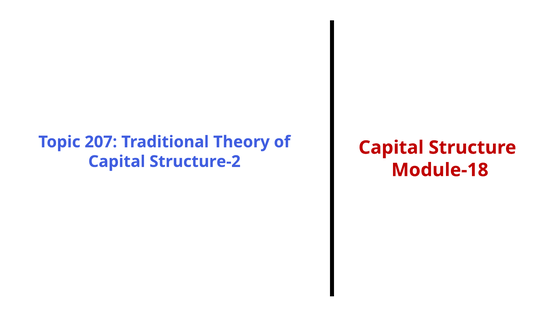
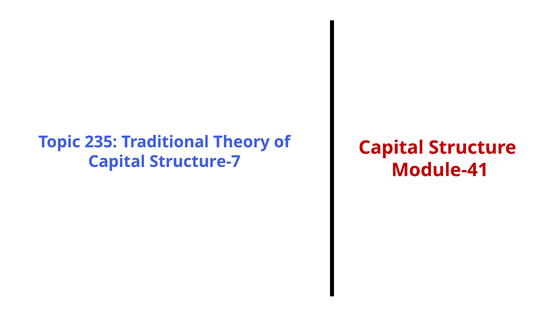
207: 207 -> 235 (101, 142)
Structure-2: Structure-2 -> Structure-7 (195, 161)
Module-18: Module-18 -> Module-41 (440, 170)
